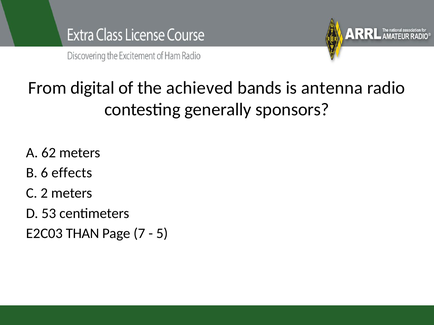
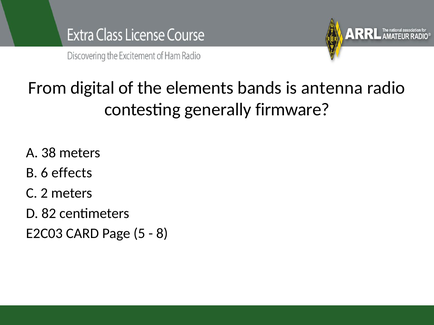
achieved: achieved -> elements (200, 88)
sponsors: sponsors -> firmware (292, 110)
62: 62 -> 38 (49, 153)
53: 53 -> 82 (49, 214)
THAN: THAN -> CARD (82, 234)
7: 7 -> 5 (139, 234)
5: 5 -> 8 (162, 234)
